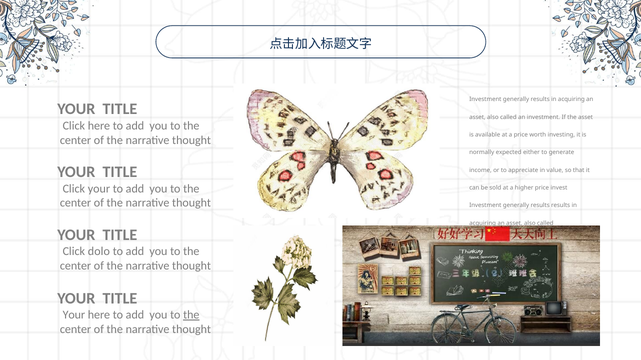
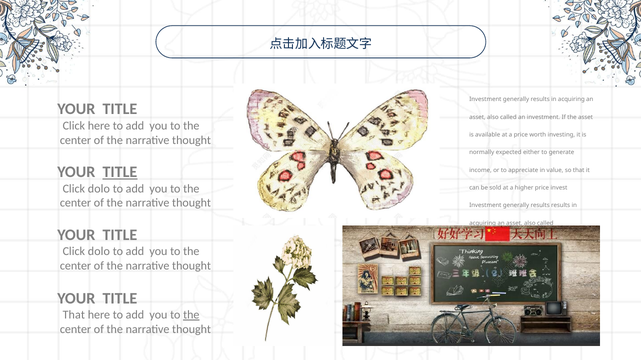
TITLE underline: none -> present (120, 172)
your: your -> dolo (99, 189)
Your: Your -> That (74, 316)
